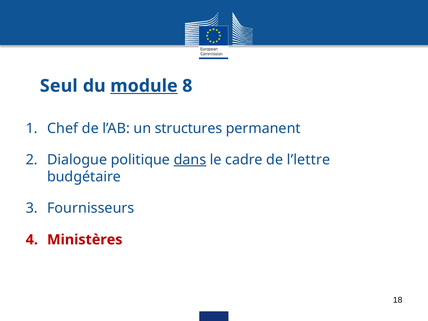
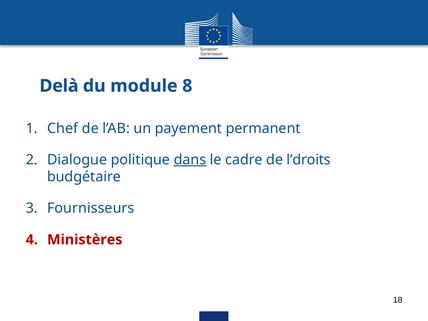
Seul: Seul -> Delà (59, 86)
module underline: present -> none (144, 86)
structures: structures -> payement (189, 128)
l’lettre: l’lettre -> l’droits (309, 160)
